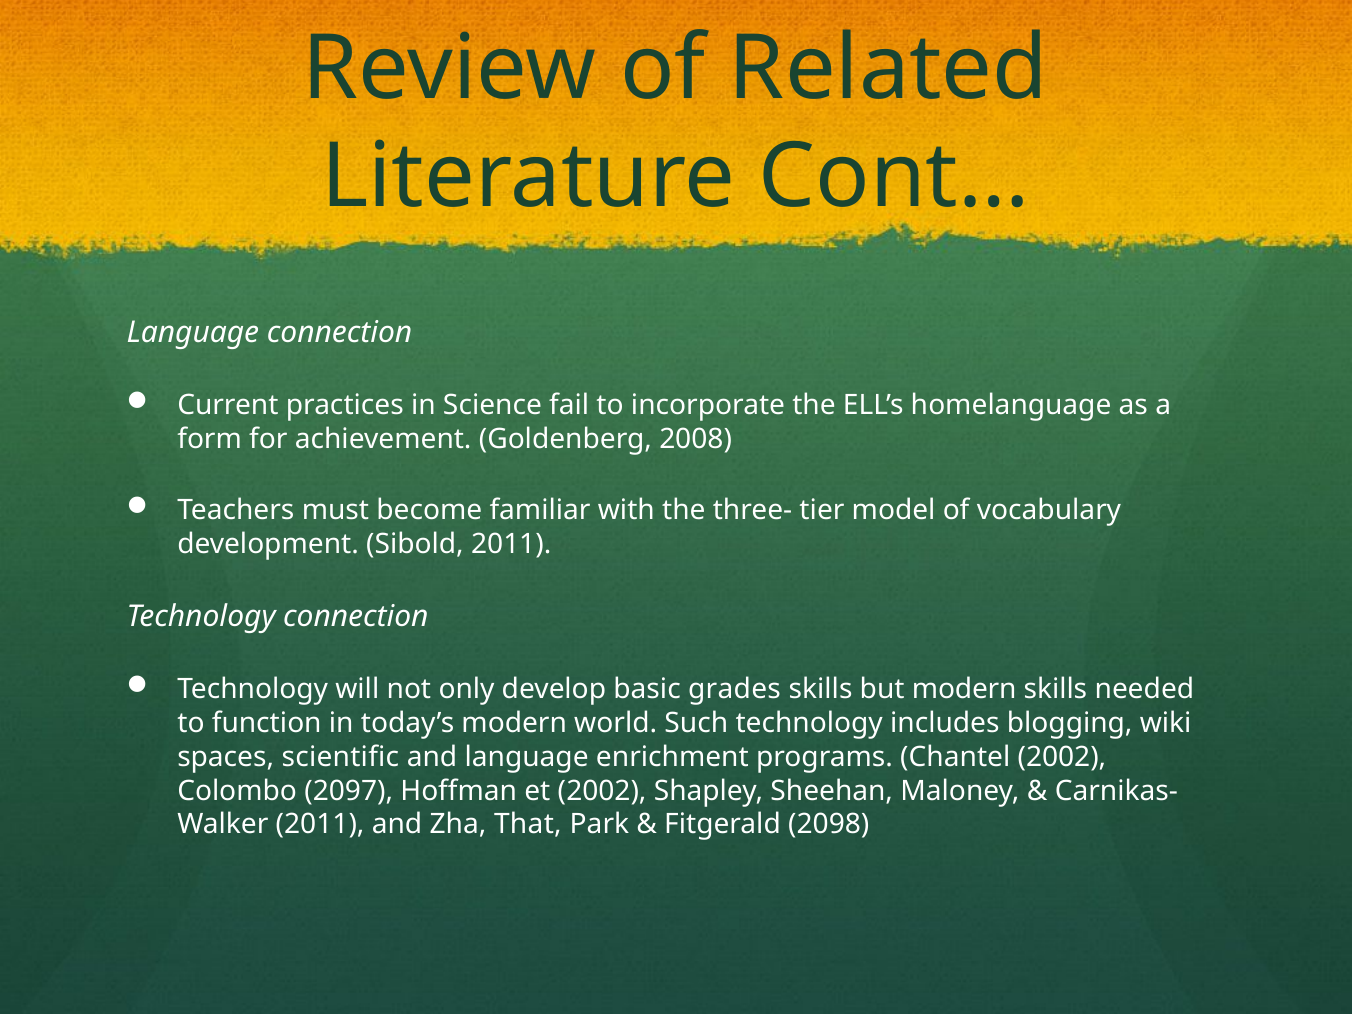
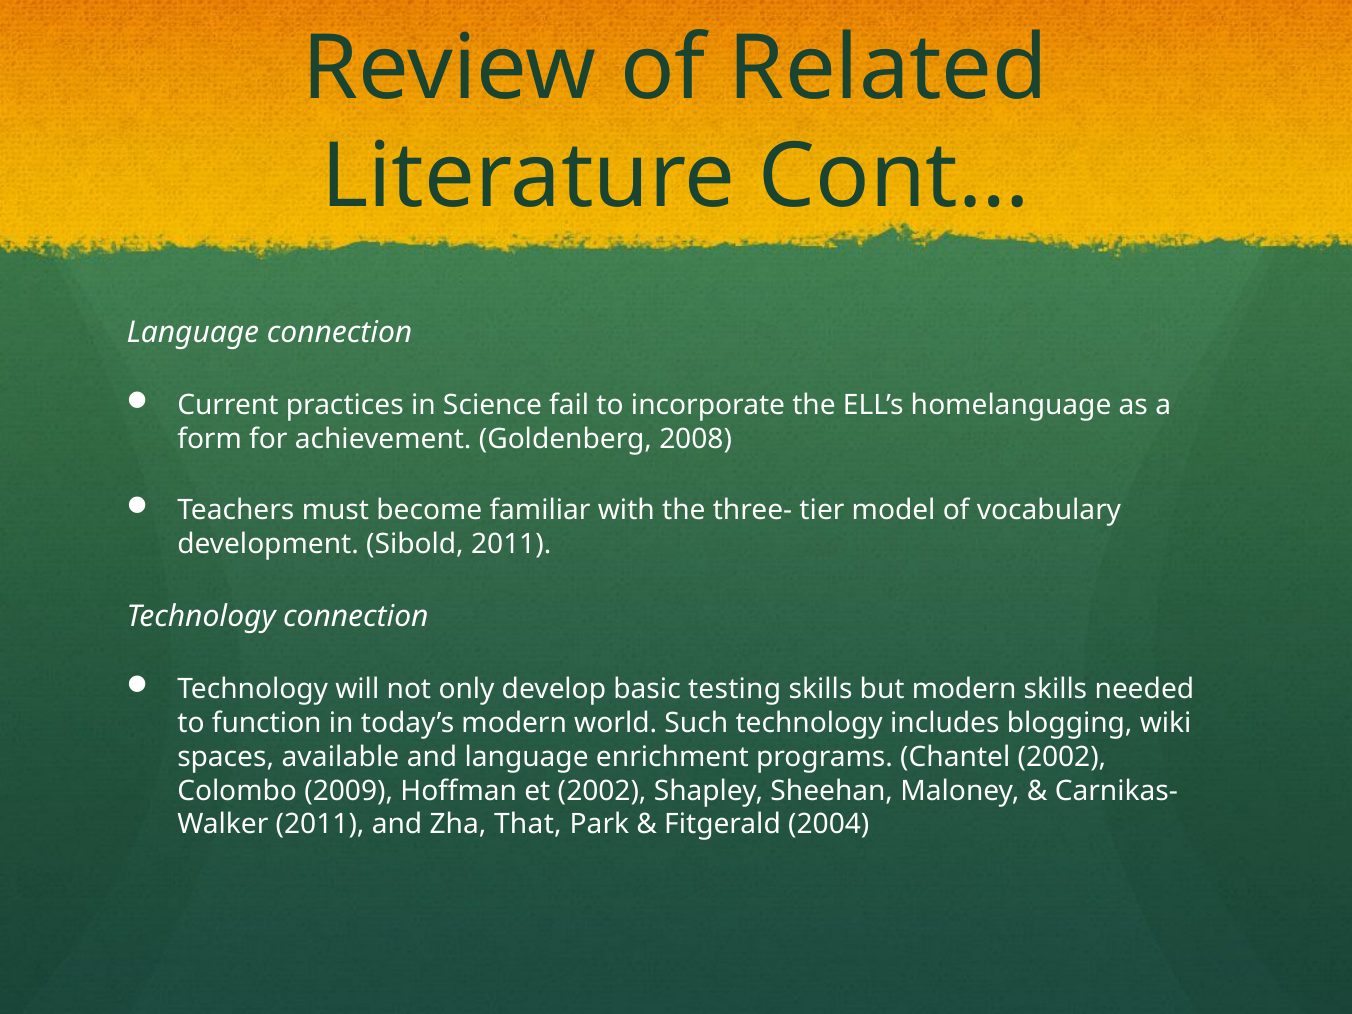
grades: grades -> testing (735, 689)
scientific: scientific -> available (340, 757)
2097: 2097 -> 2009 (349, 791)
2098: 2098 -> 2004 (829, 825)
